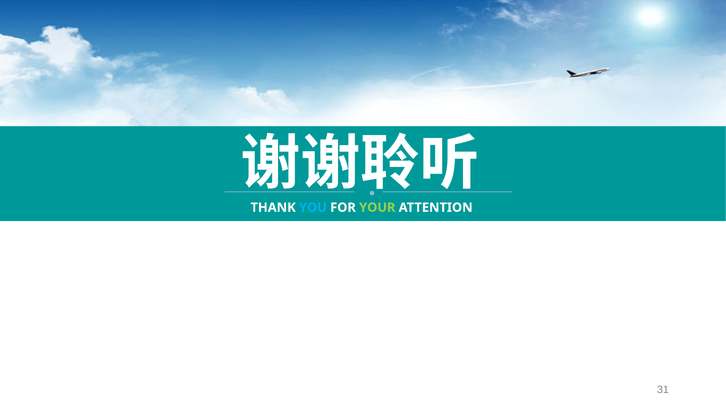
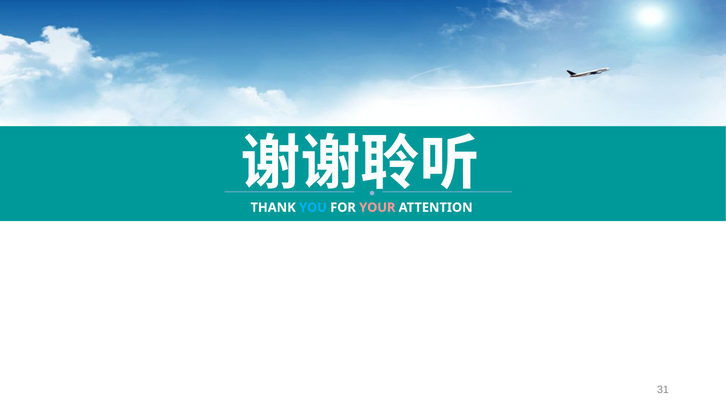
YOUR colour: light green -> pink (377, 208)
